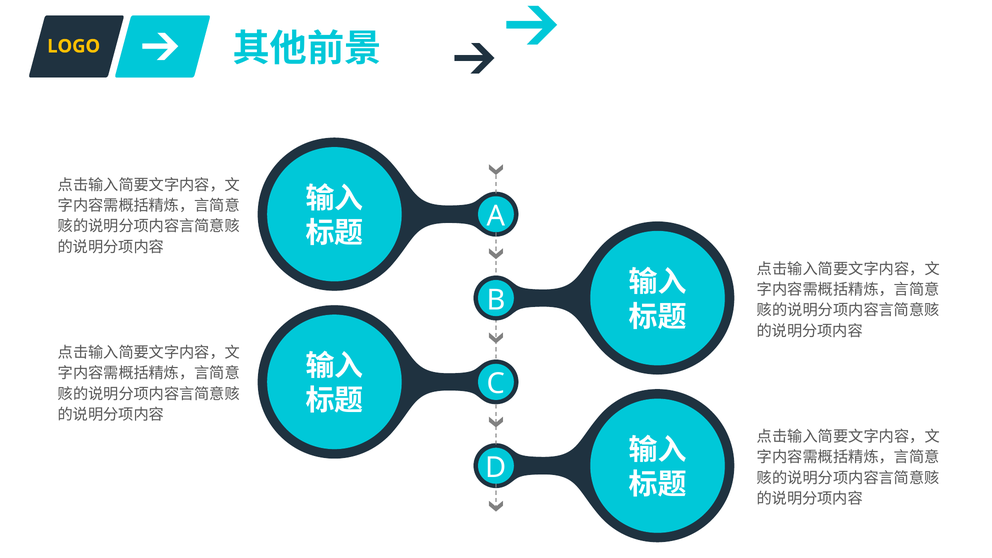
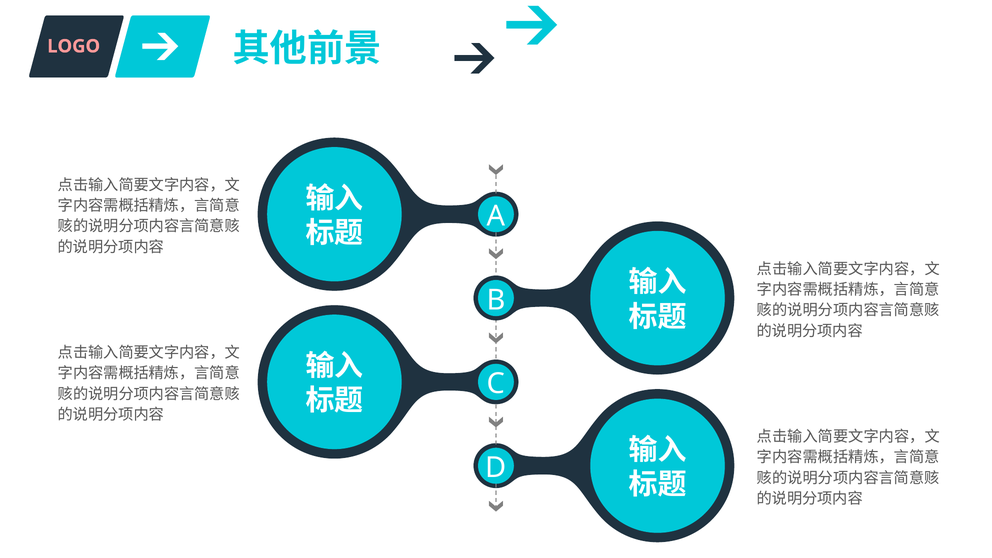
LOGO colour: yellow -> pink (74, 46)
